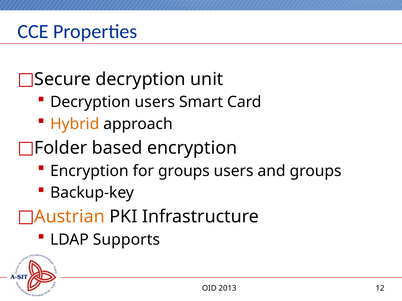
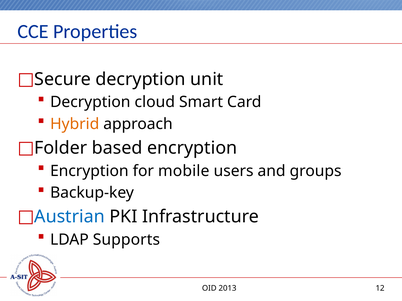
Decryption users: users -> cloud (155, 102)
for groups: groups -> mobile (184, 171)
Austrian colour: orange -> blue (70, 217)
